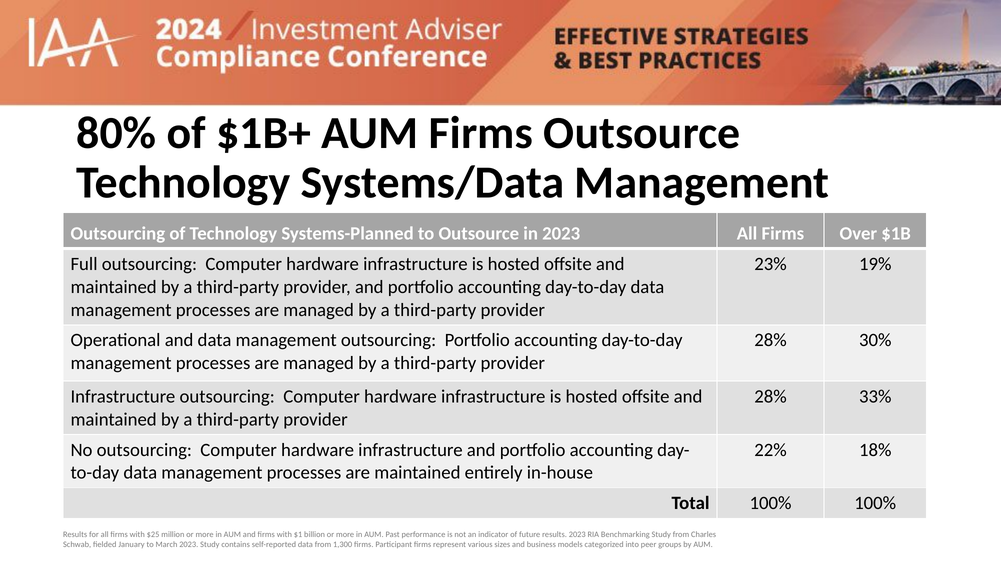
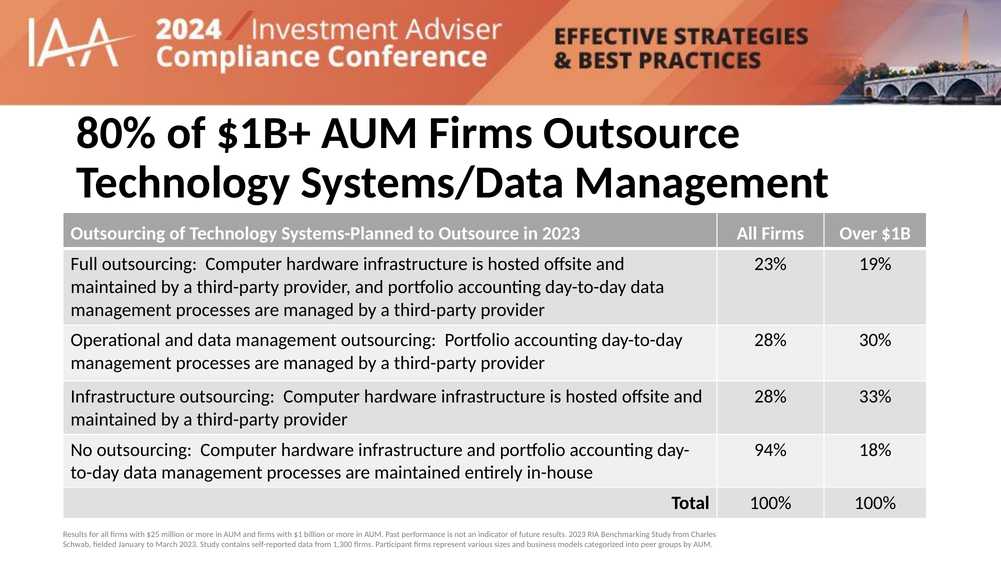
22%: 22% -> 94% (771, 450)
